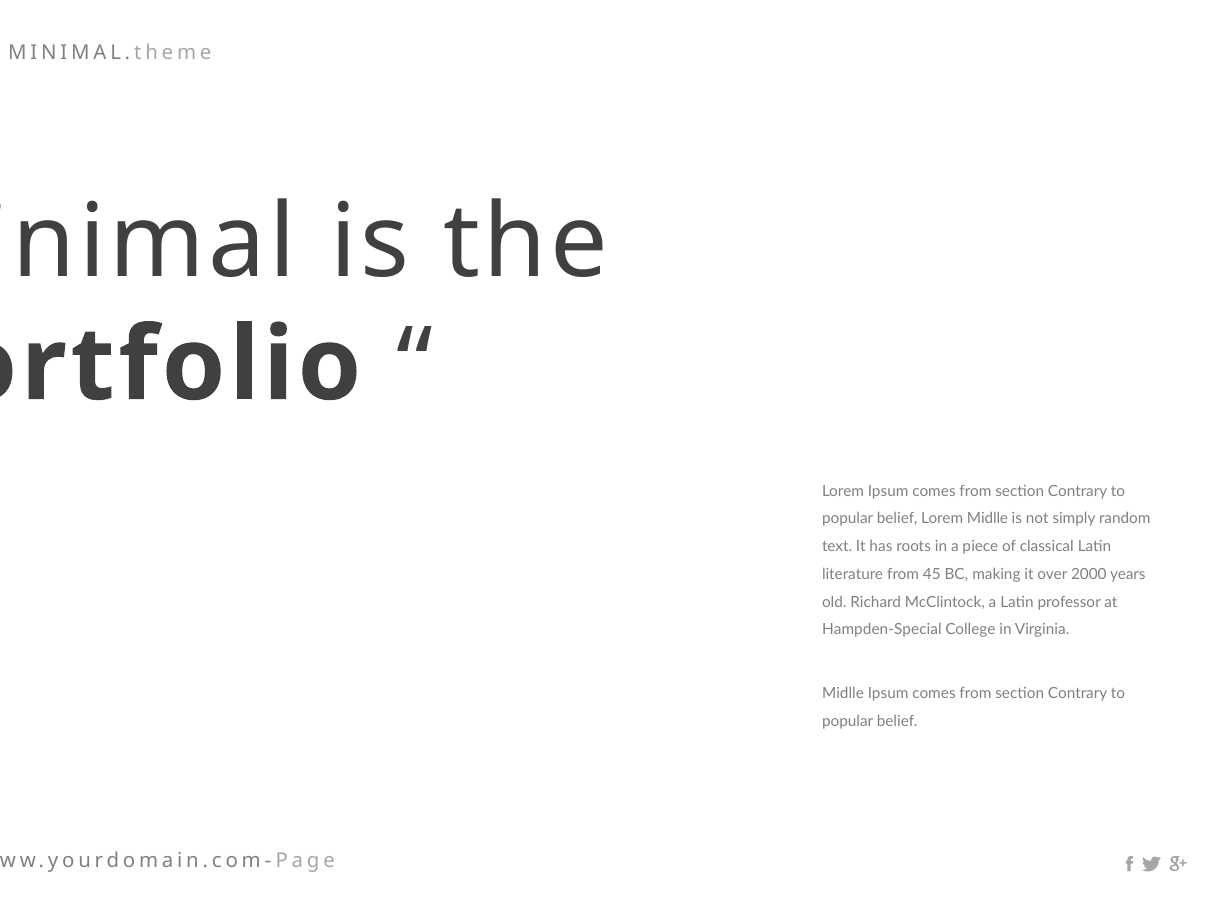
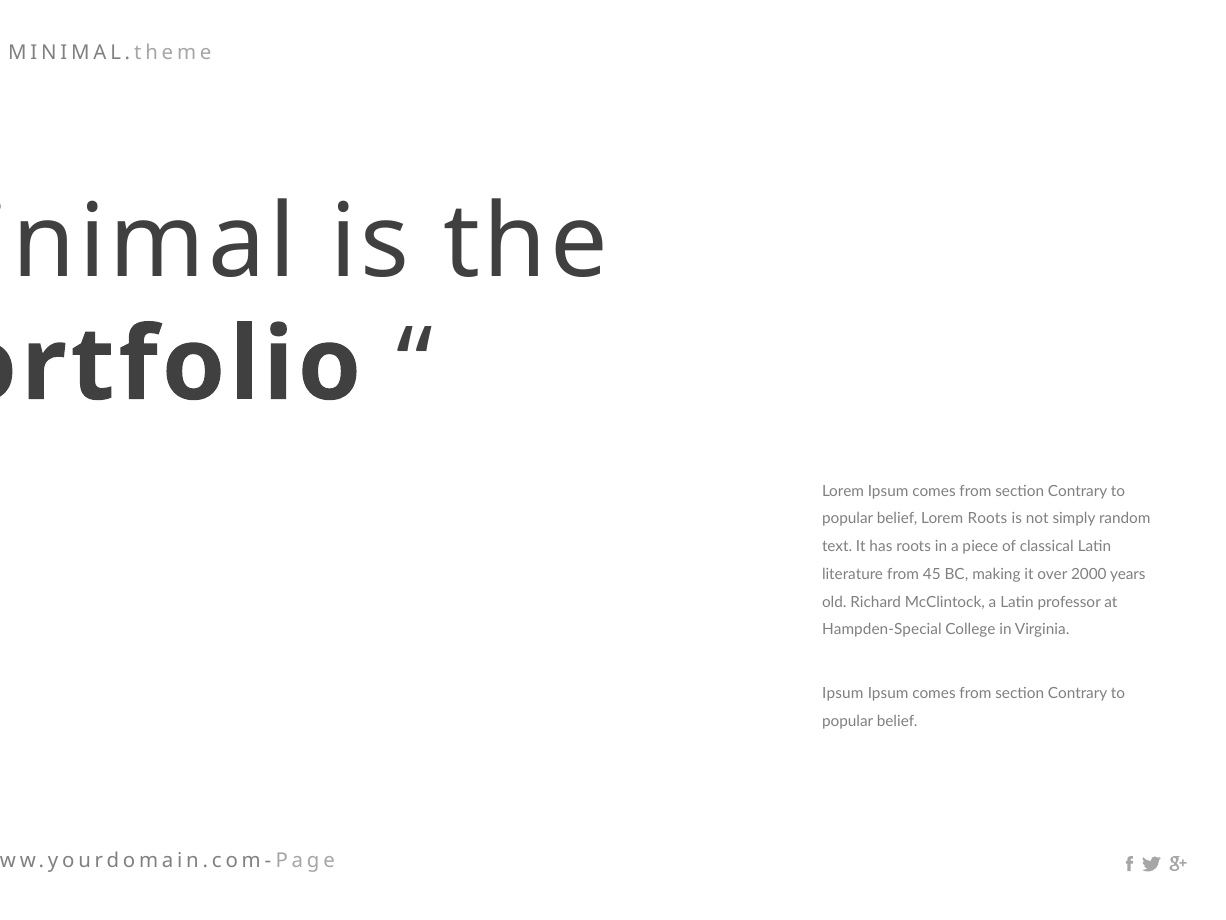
Lorem Midlle: Midlle -> Roots (987, 519)
Midlle: Midlle -> Ipsum (843, 693)
